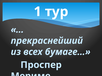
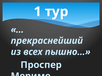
бумаге…: бумаге… -> пышно… (68, 52)
